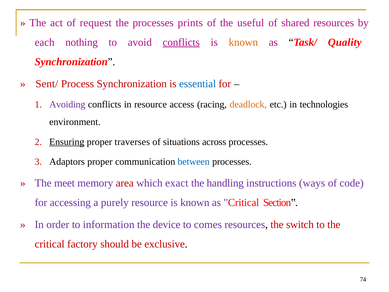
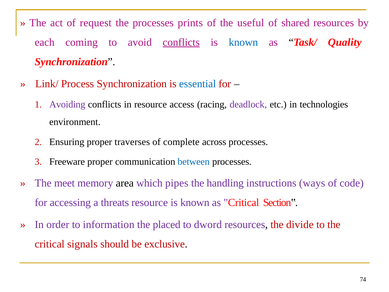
nothing: nothing -> coming (82, 42)
known colour: orange -> blue (243, 42)
Sent/: Sent/ -> Link/ (47, 84)
deadlock colour: orange -> purple (248, 104)
Ensuring underline: present -> none (67, 142)
situations: situations -> complete (181, 142)
Adaptors: Adaptors -> Freeware (67, 162)
area colour: red -> black (125, 183)
exact: exact -> pipes (177, 183)
purely: purely -> threats (115, 202)
device: device -> placed (167, 224)
comes: comes -> dword (208, 224)
switch: switch -> divide (300, 224)
factory: factory -> signals (82, 244)
